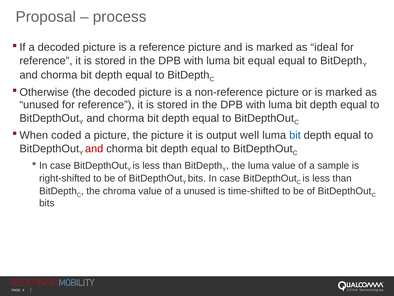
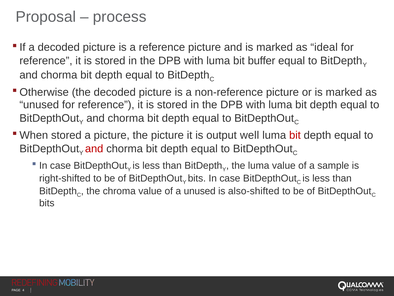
bit equal: equal -> buffer (262, 61)
coded: coded -> stored (66, 135)
bit colour: blue -> red (295, 135)
time-shifted: time-shifted -> also-shifted (254, 191)
